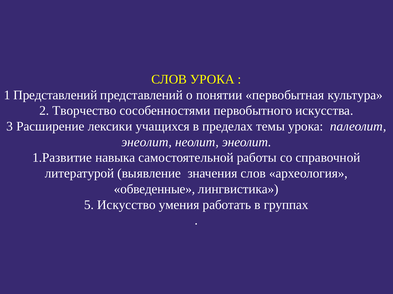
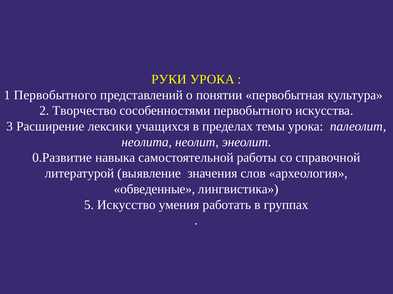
СЛОВ: СЛОВ -> РУКИ (169, 79)
1 Представлений: Представлений -> Первобытного (55, 95)
энеолит: энеолит -> неолита (147, 142)
1.Развитие: 1.Развитие -> 0.Развитие (62, 158)
